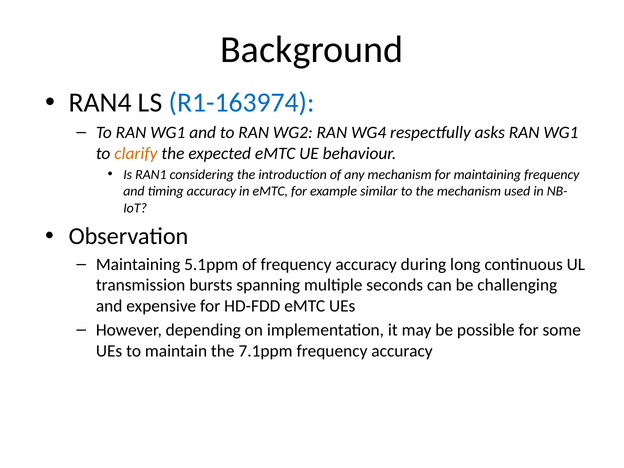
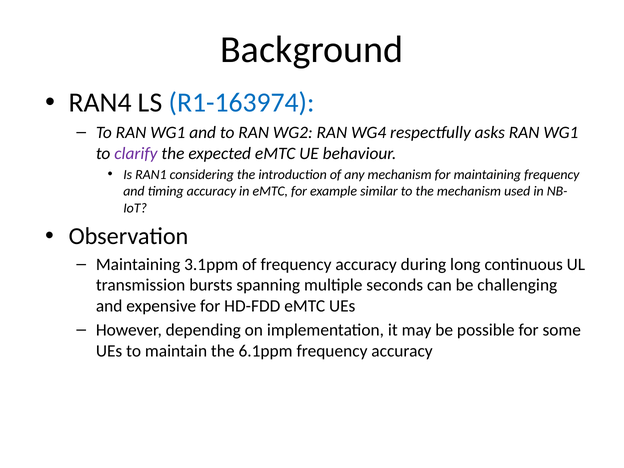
clarify colour: orange -> purple (136, 153)
5.1ppm: 5.1ppm -> 3.1ppm (211, 264)
7.1ppm: 7.1ppm -> 6.1ppm (266, 351)
